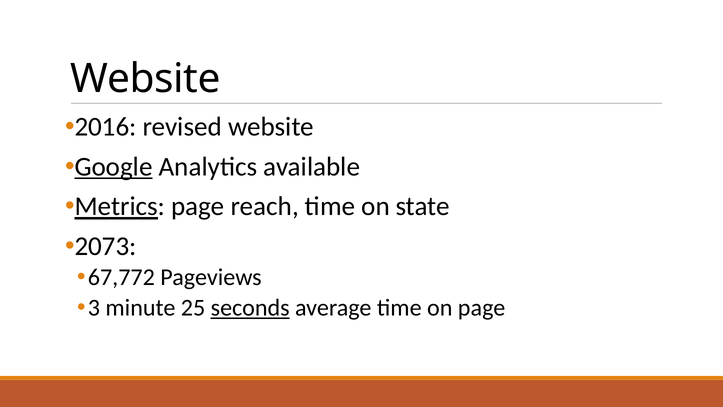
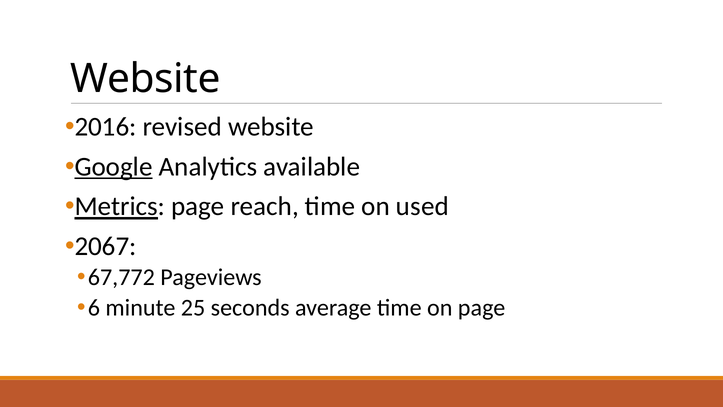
state: state -> used (422, 206)
2073: 2073 -> 2067 (106, 246)
3: 3 -> 6 (94, 307)
seconds underline: present -> none (250, 307)
